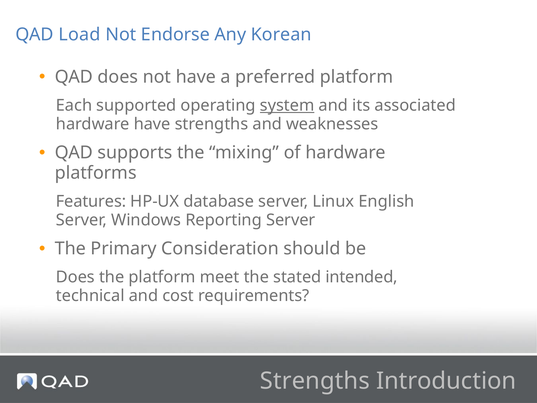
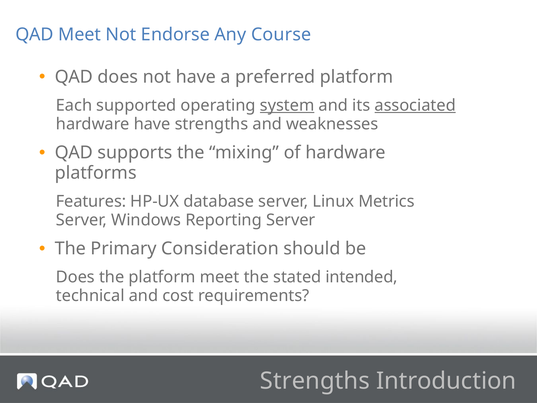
QAD Load: Load -> Meet (80, 35)
Korean: Korean -> Course (281, 35)
associated underline: none -> present (415, 105)
English: English -> Metrics (386, 201)
